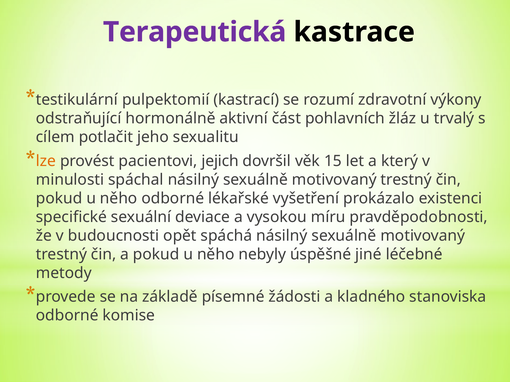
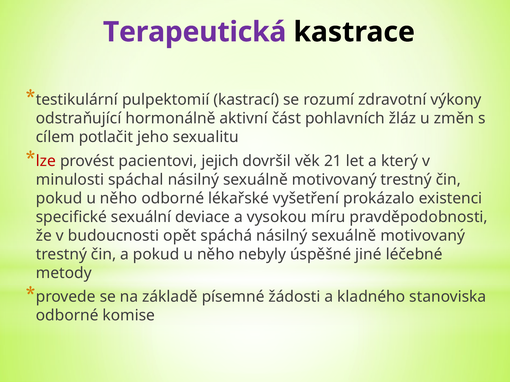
trvalý: trvalý -> změn (454, 119)
lze colour: orange -> red (46, 161)
15: 15 -> 21 (333, 161)
